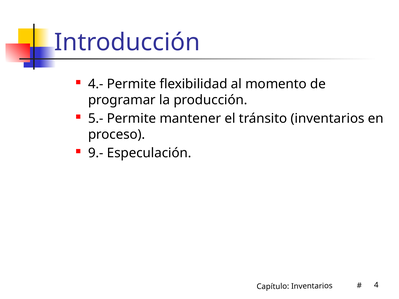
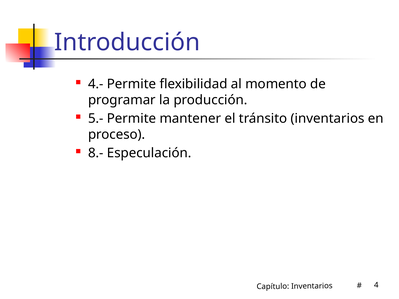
9.-: 9.- -> 8.- (96, 153)
